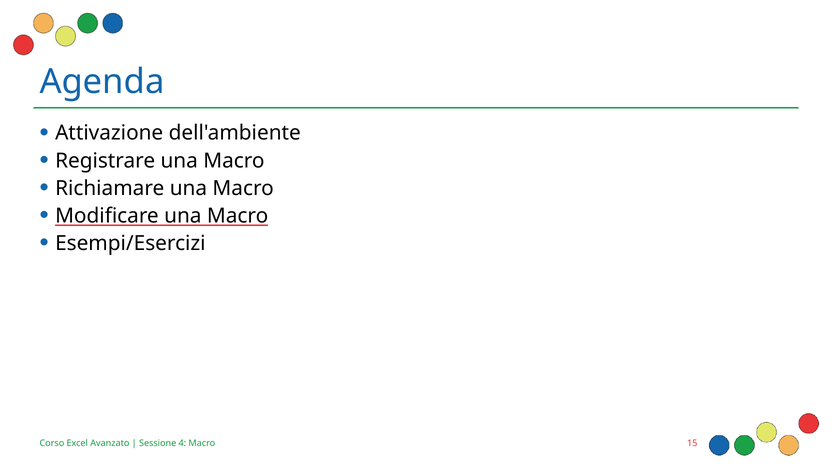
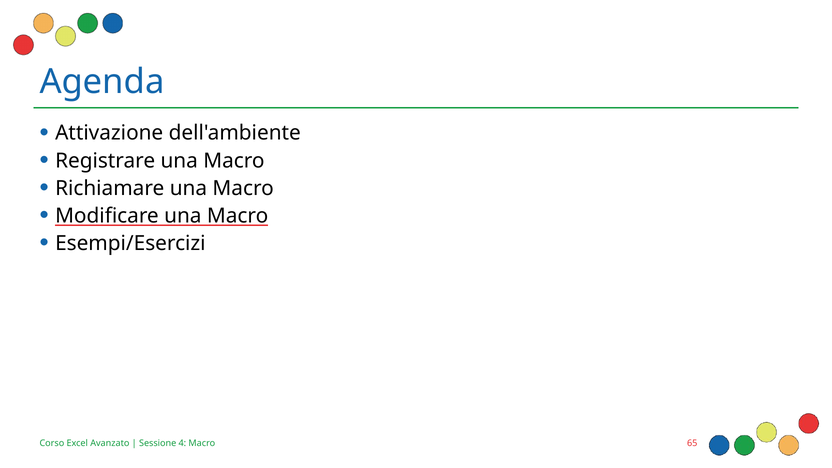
15: 15 -> 65 (692, 443)
